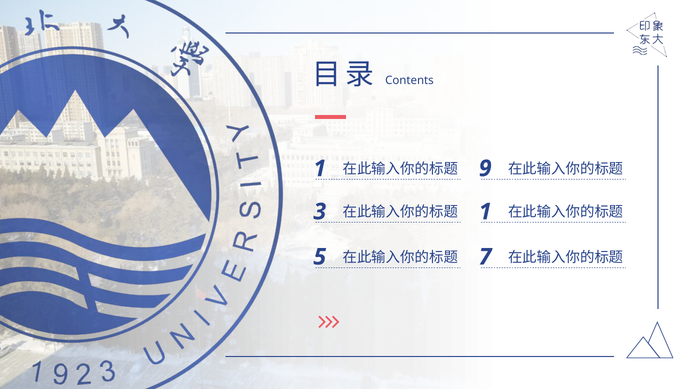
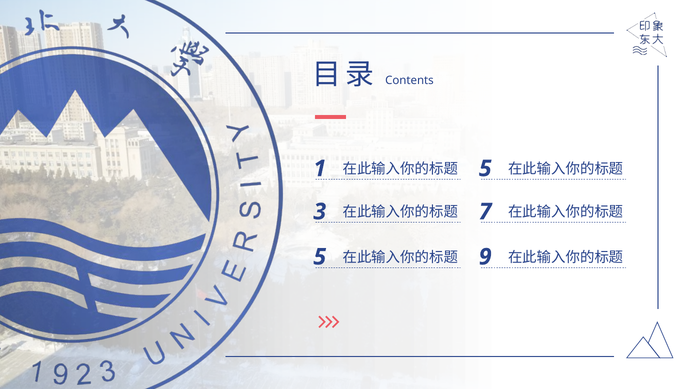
9: 9 -> 5 (485, 168)
1: 1 -> 7 (485, 212)
7: 7 -> 9 (485, 257)
